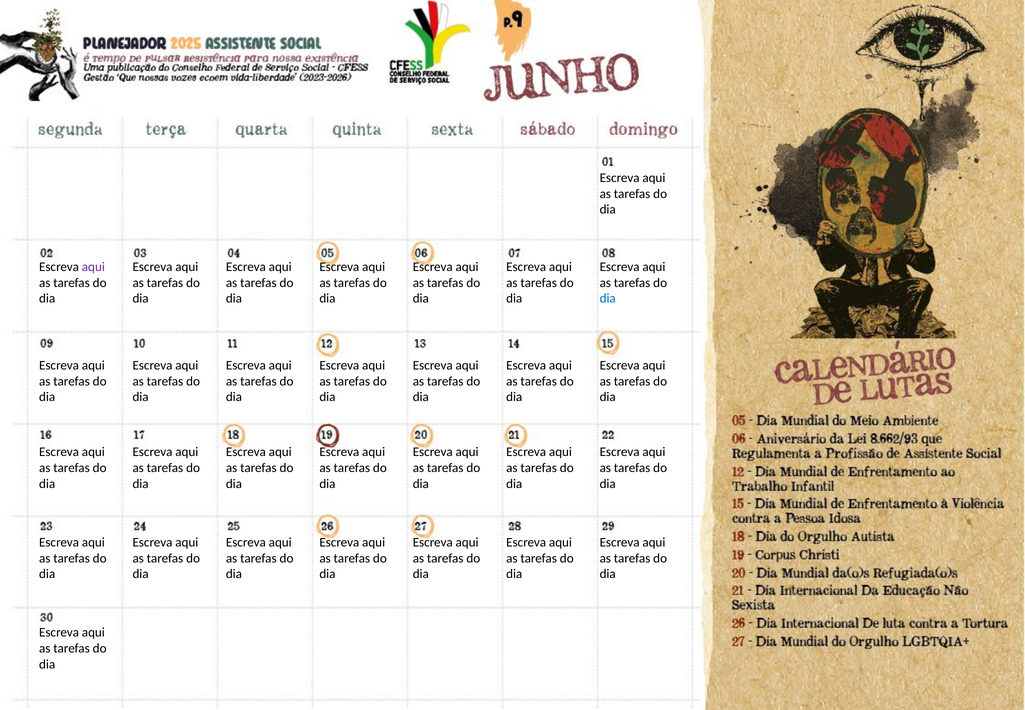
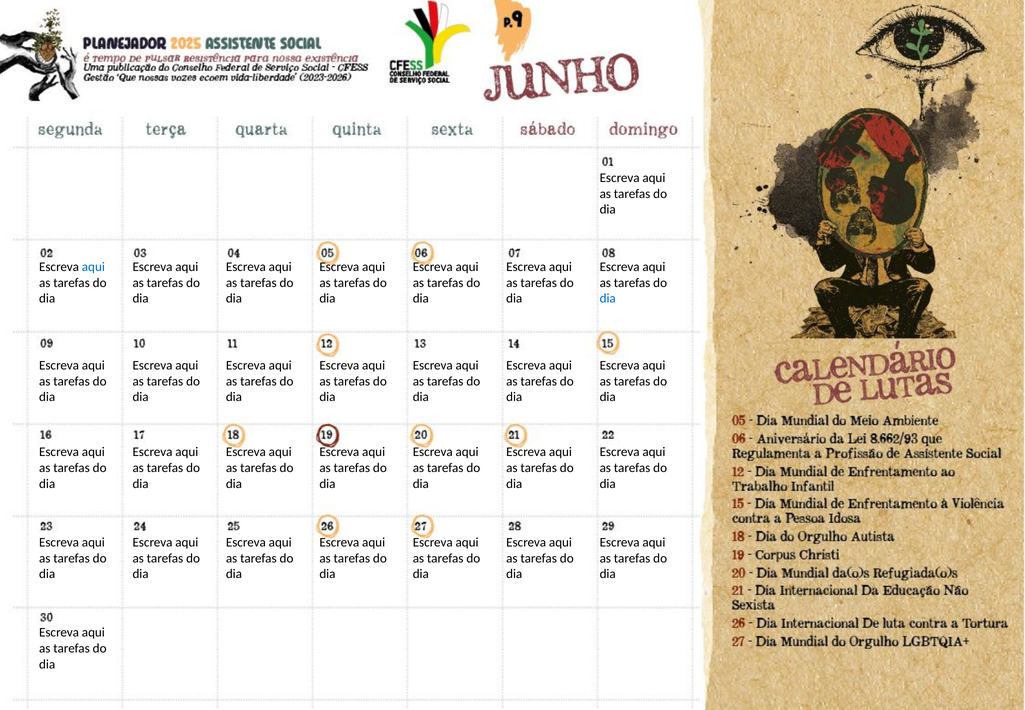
aqui colour: purple -> blue (93, 267)
